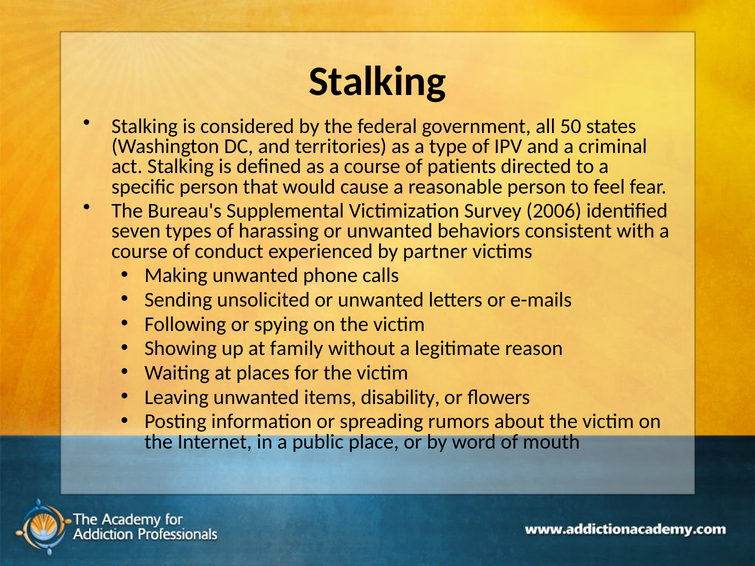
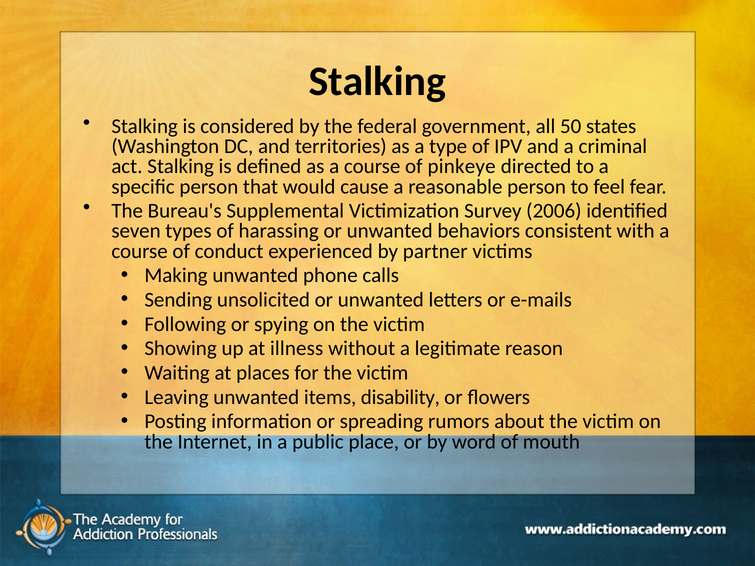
patients: patients -> pinkeye (462, 167)
family: family -> illness (297, 349)
